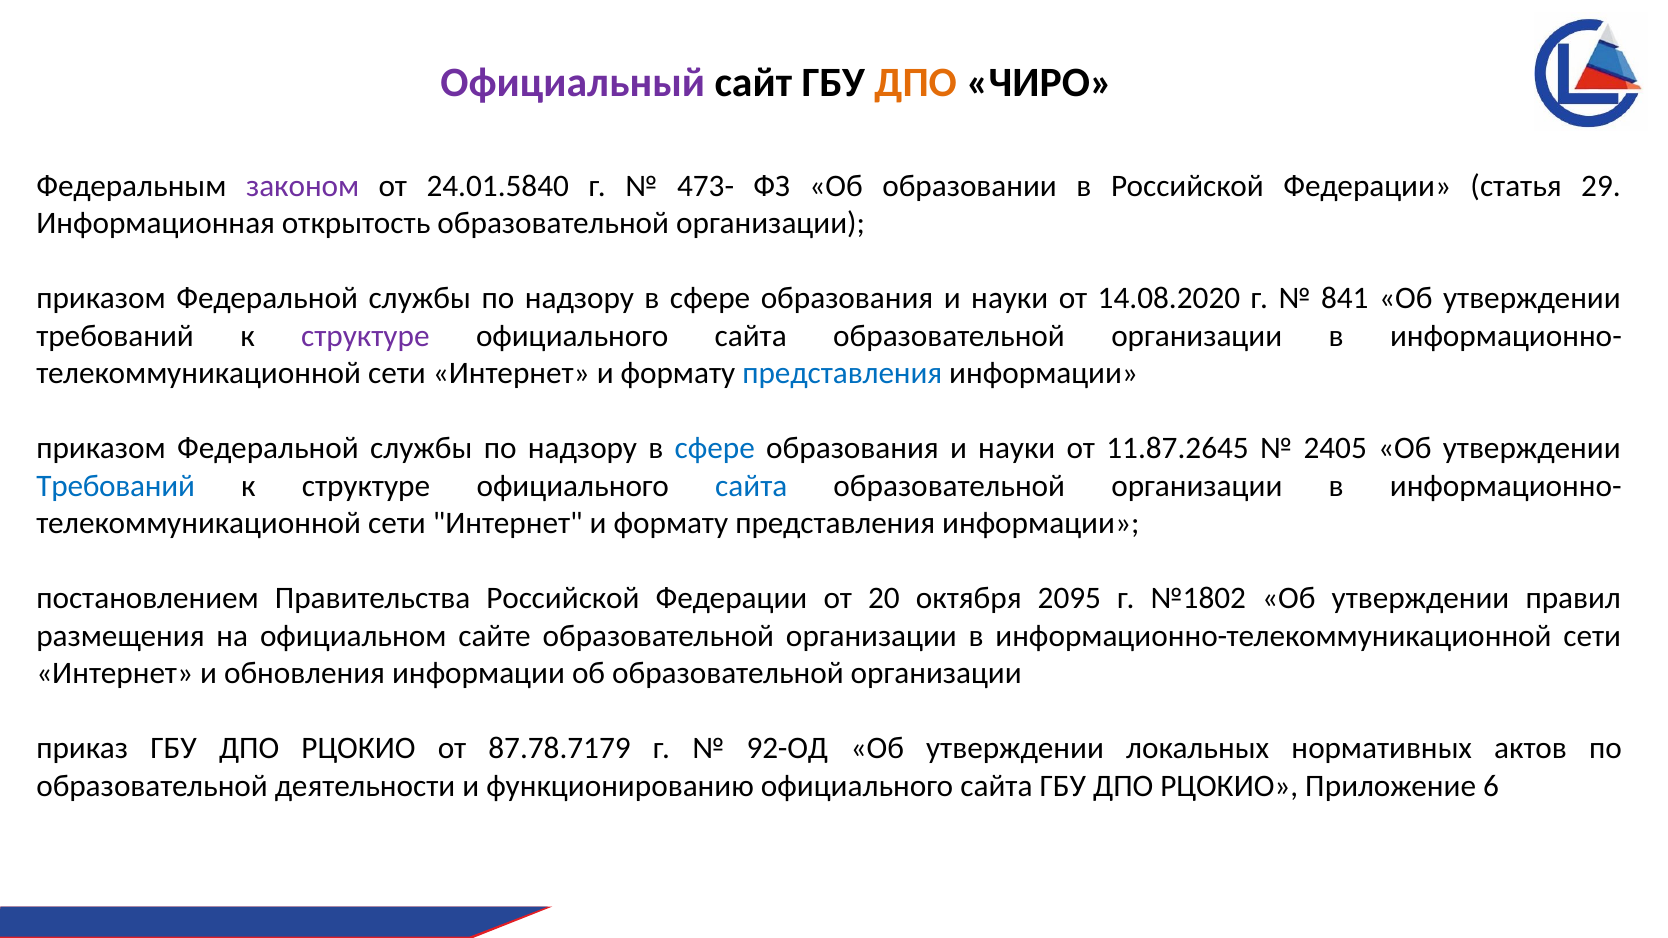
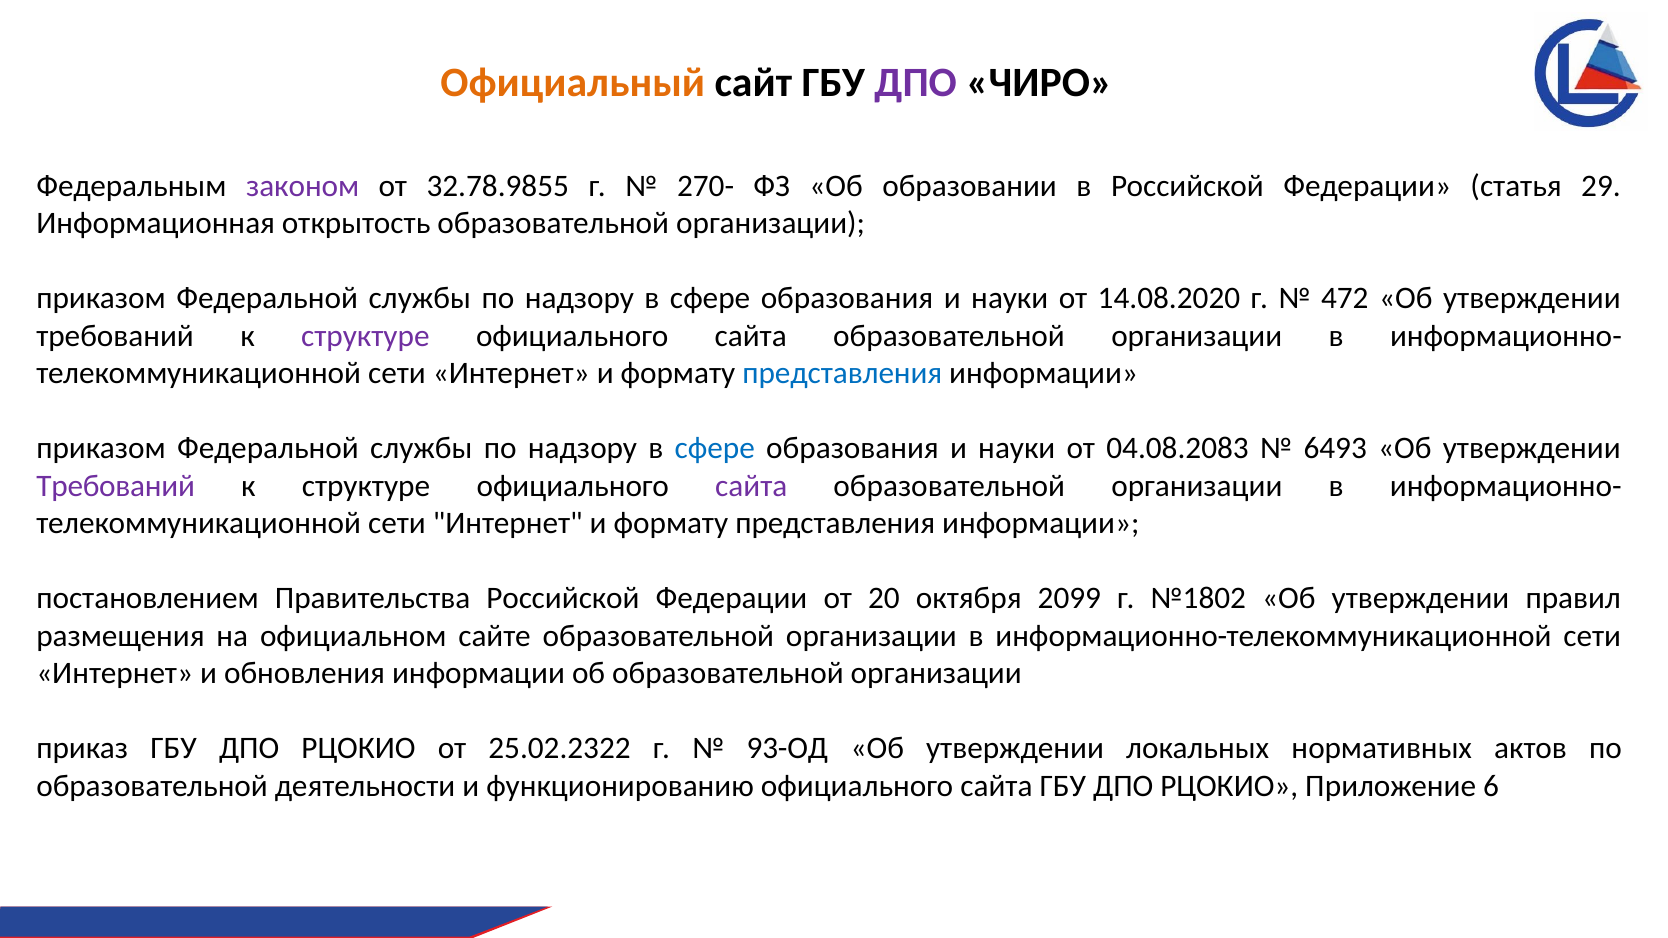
Официальный colour: purple -> orange (573, 83)
ДПО colour: orange -> purple (916, 83)
24.01.5840: 24.01.5840 -> 32.78.9855 (498, 186)
473-: 473- -> 270- (706, 186)
841: 841 -> 472 (1345, 298)
11.87.2645: 11.87.2645 -> 04.08.2083 (1178, 449)
2405: 2405 -> 6493 (1335, 449)
Требований colour: blue -> purple (116, 486)
сайта colour: blue -> purple (751, 486)
2095: 2095 -> 2099 (1069, 599)
87.78.7179: 87.78.7179 -> 25.02.2322 (560, 749)
92-ОД: 92-ОД -> 93-ОД (787, 749)
